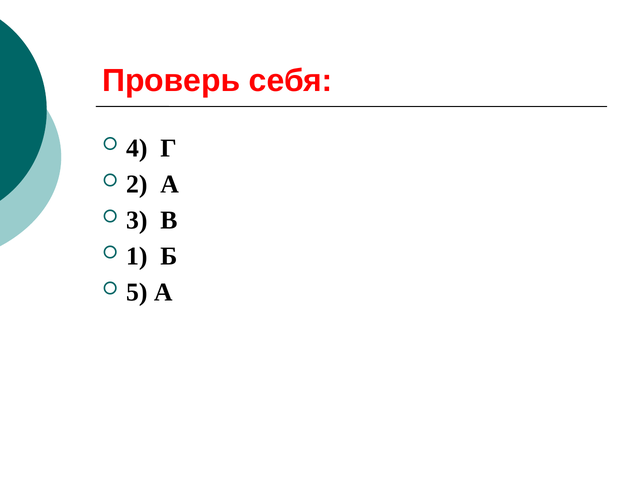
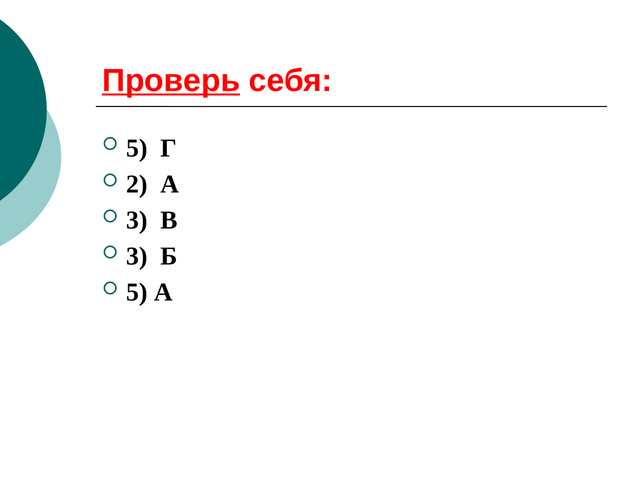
Проверь underline: none -> present (171, 81)
4: 4 -> 5 (137, 148)
1: 1 -> 3 (137, 256)
